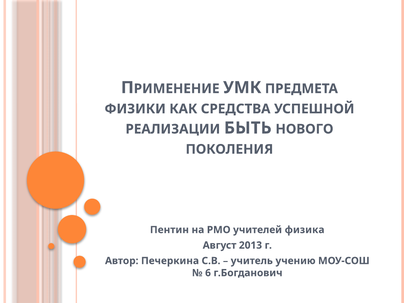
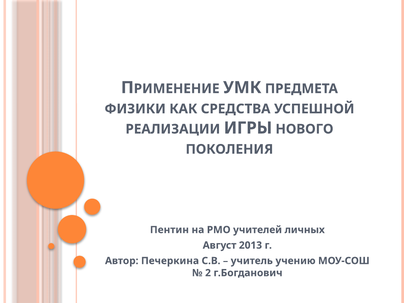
БЫТЬ: БЫТЬ -> ИГРЫ (248, 128)
физика: физика -> личных (305, 230)
6: 6 -> 2 (208, 273)
